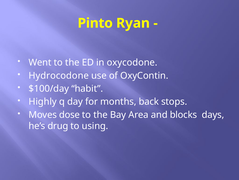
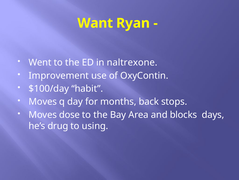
Pinto: Pinto -> Want (95, 23)
oxycodone: oxycodone -> naltrexone (132, 62)
Hydrocodone: Hydrocodone -> Improvement (59, 75)
Highly: Highly -> Moves (43, 101)
